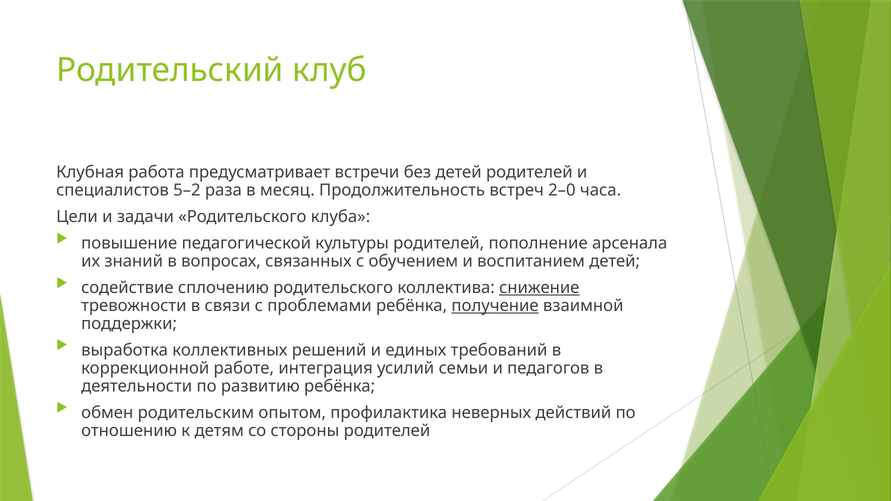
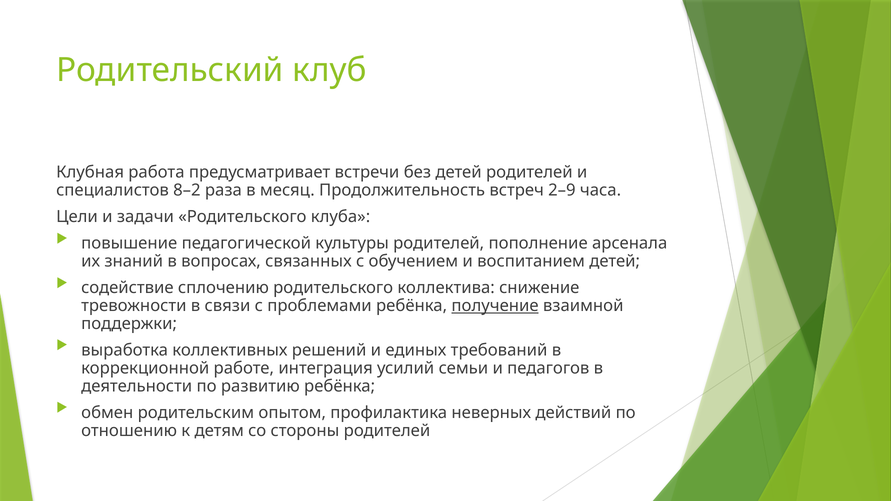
5–2: 5–2 -> 8–2 (187, 190)
2–0: 2–0 -> 2–9 (562, 190)
снижение underline: present -> none (539, 288)
